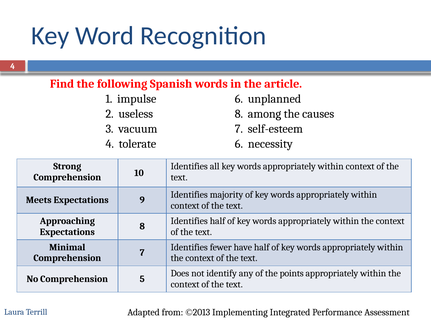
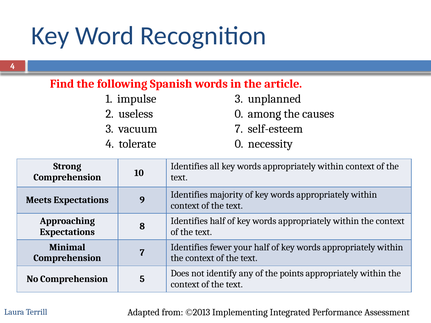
impulse 6: 6 -> 3 (239, 99)
useless 8: 8 -> 0 (239, 114)
tolerate 6: 6 -> 0 (239, 144)
have: have -> your (243, 247)
